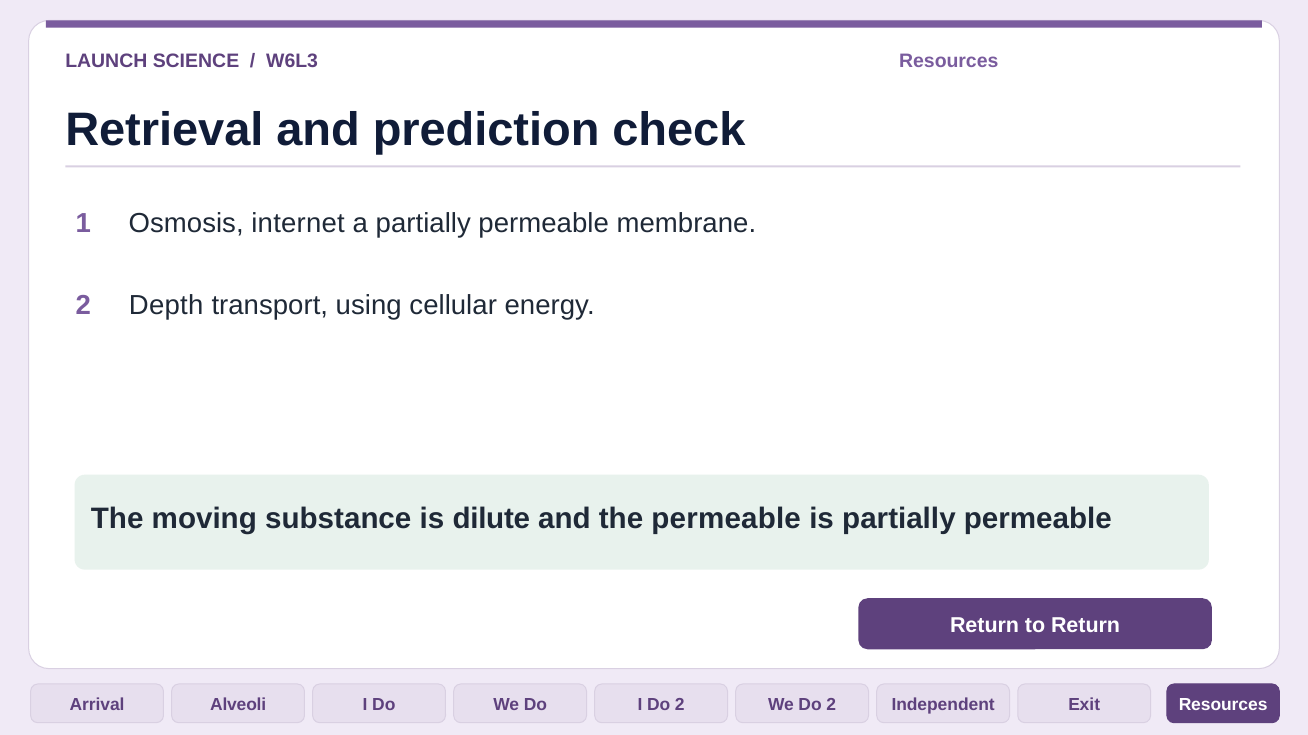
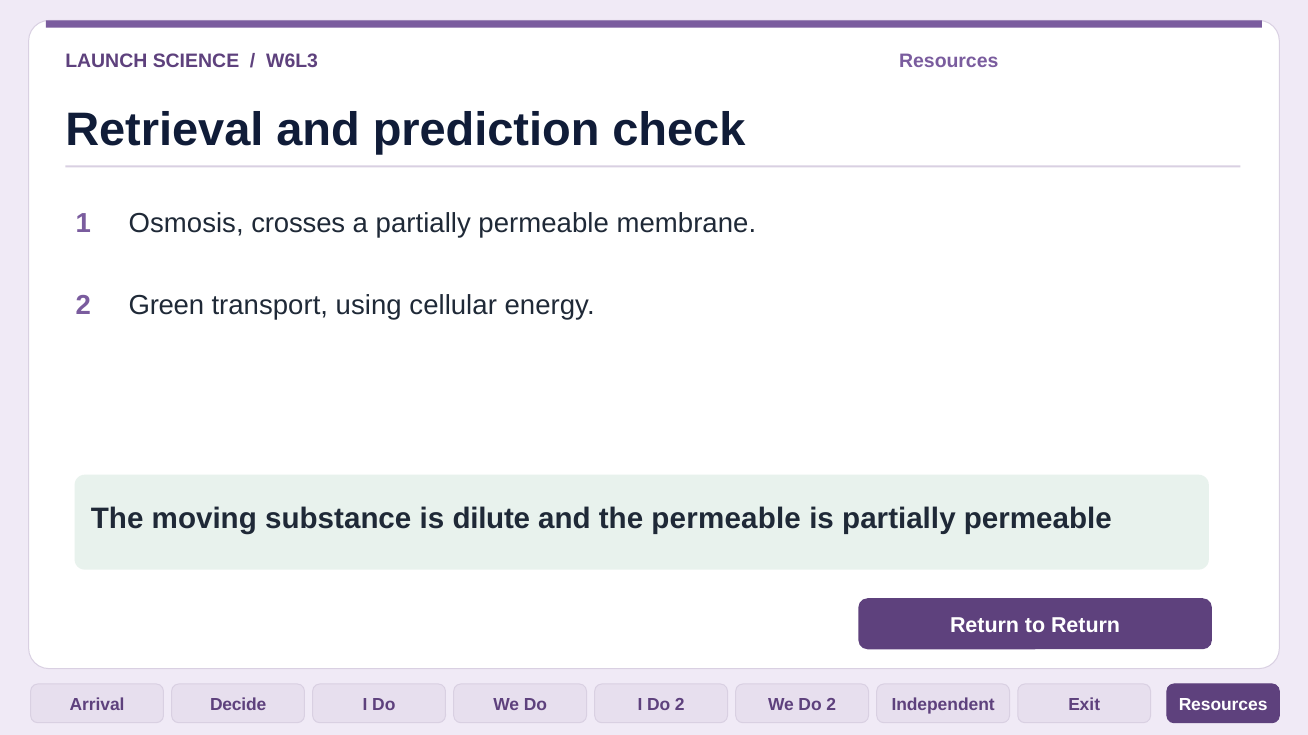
internet: internet -> crosses (298, 224)
Depth: Depth -> Green (166, 306)
Alveoli: Alveoli -> Decide (238, 705)
